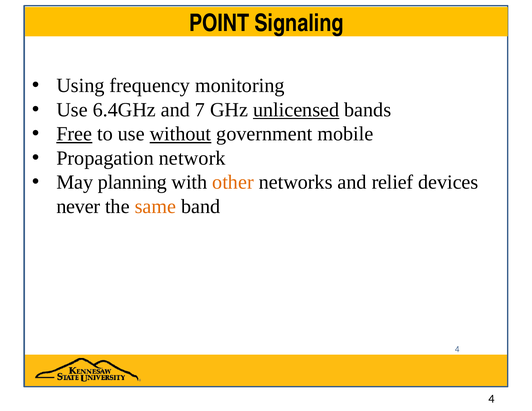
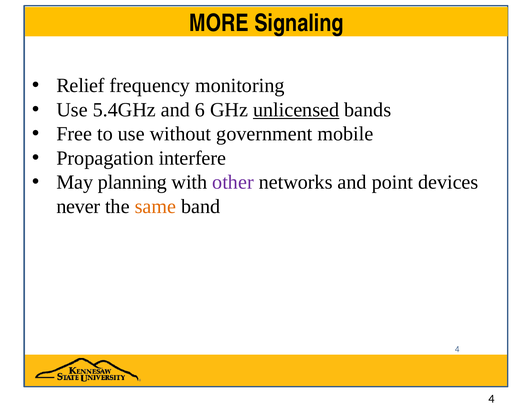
POINT: POINT -> MORE (219, 23)
Using: Using -> Relief (81, 86)
6.4GHz: 6.4GHz -> 5.4GHz (124, 110)
7: 7 -> 6 (200, 110)
Free underline: present -> none (74, 134)
without underline: present -> none (180, 134)
network: network -> interfere (192, 158)
other colour: orange -> purple (233, 182)
relief: relief -> point (392, 182)
